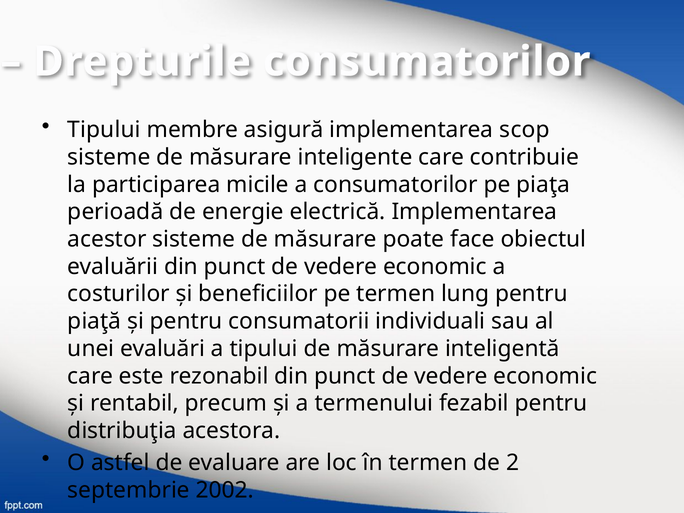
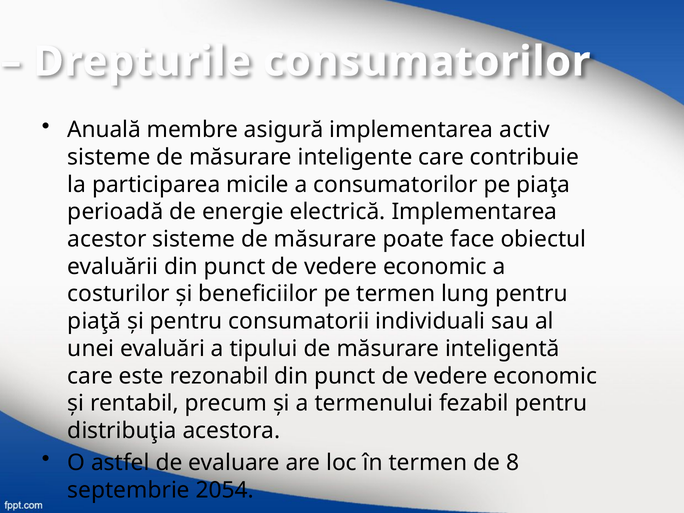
Tipului: Tipului -> Anuală (104, 130)
scop: scop -> activ (525, 130)
2: 2 -> 8 (513, 463)
2002: 2002 -> 2054 (225, 490)
